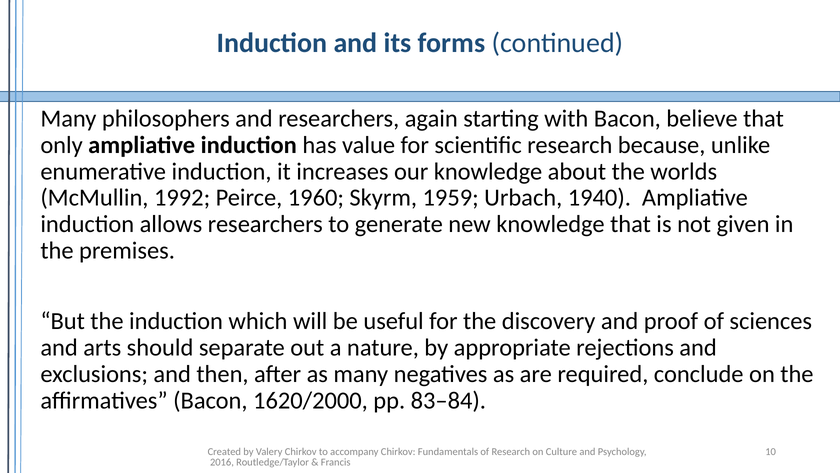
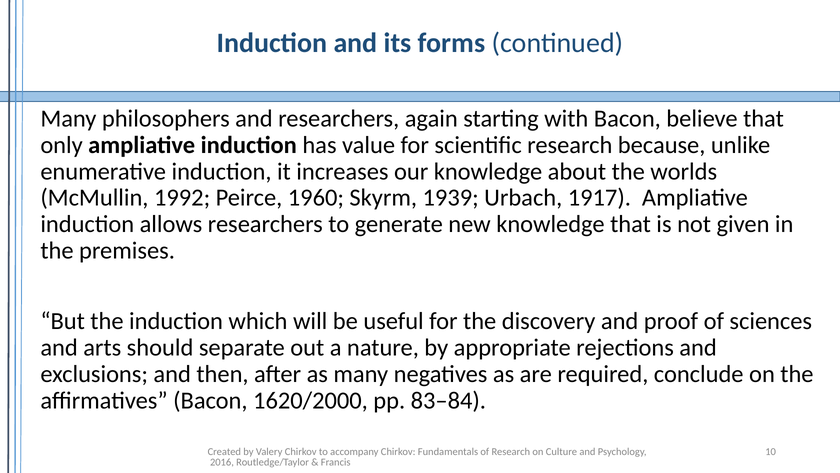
1959: 1959 -> 1939 (451, 198)
1940: 1940 -> 1917 (599, 198)
